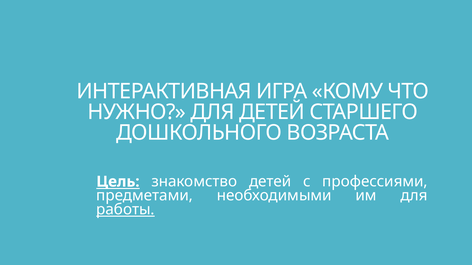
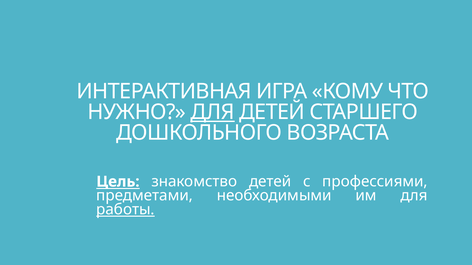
ДЛЯ underline: none -> present (213, 112)
